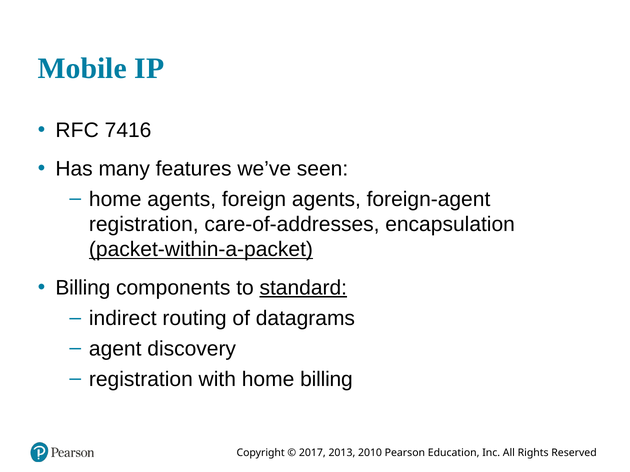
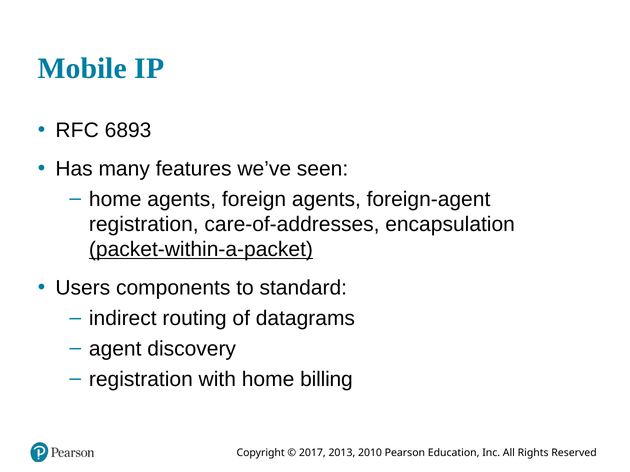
7416: 7416 -> 6893 (128, 131)
Billing: Billing -> Users (83, 288)
standard underline: present -> none (303, 288)
